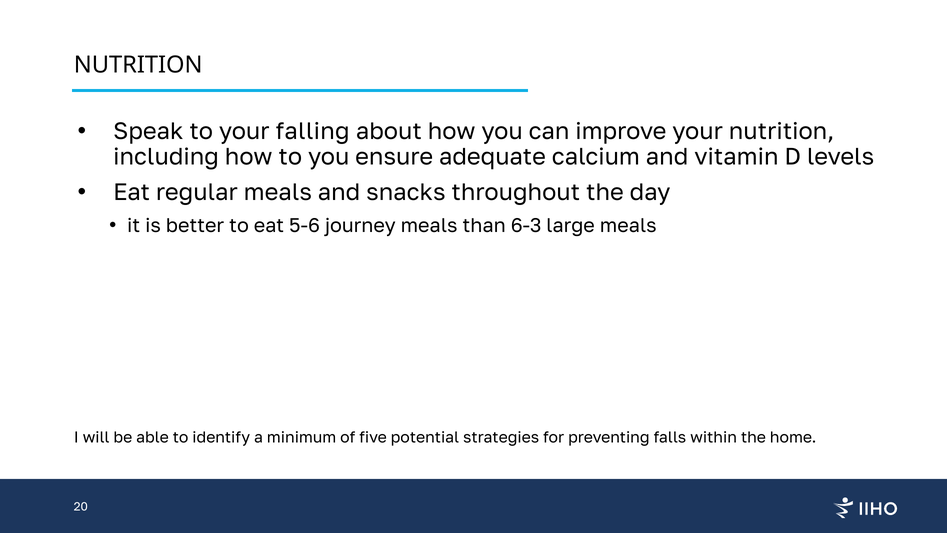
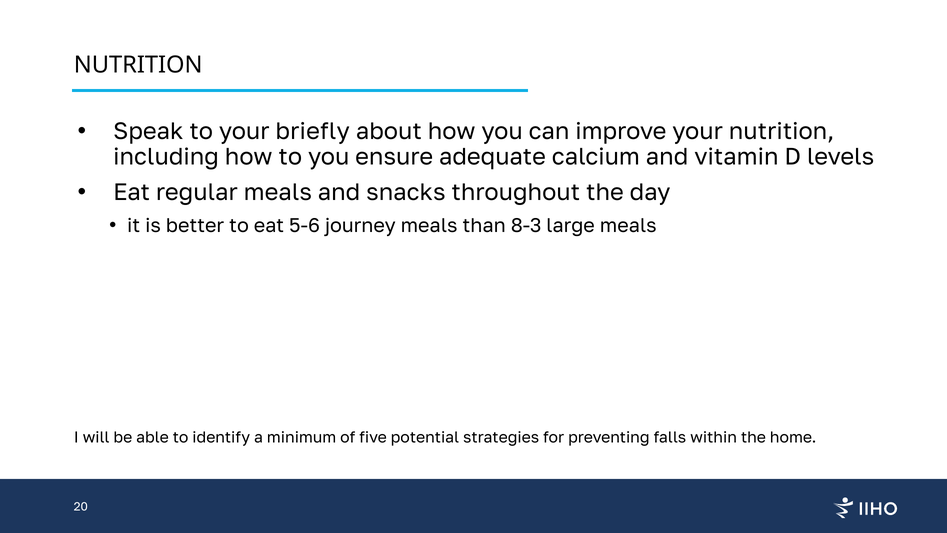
falling: falling -> briefly (313, 131)
6-3: 6-3 -> 8-3 (526, 226)
